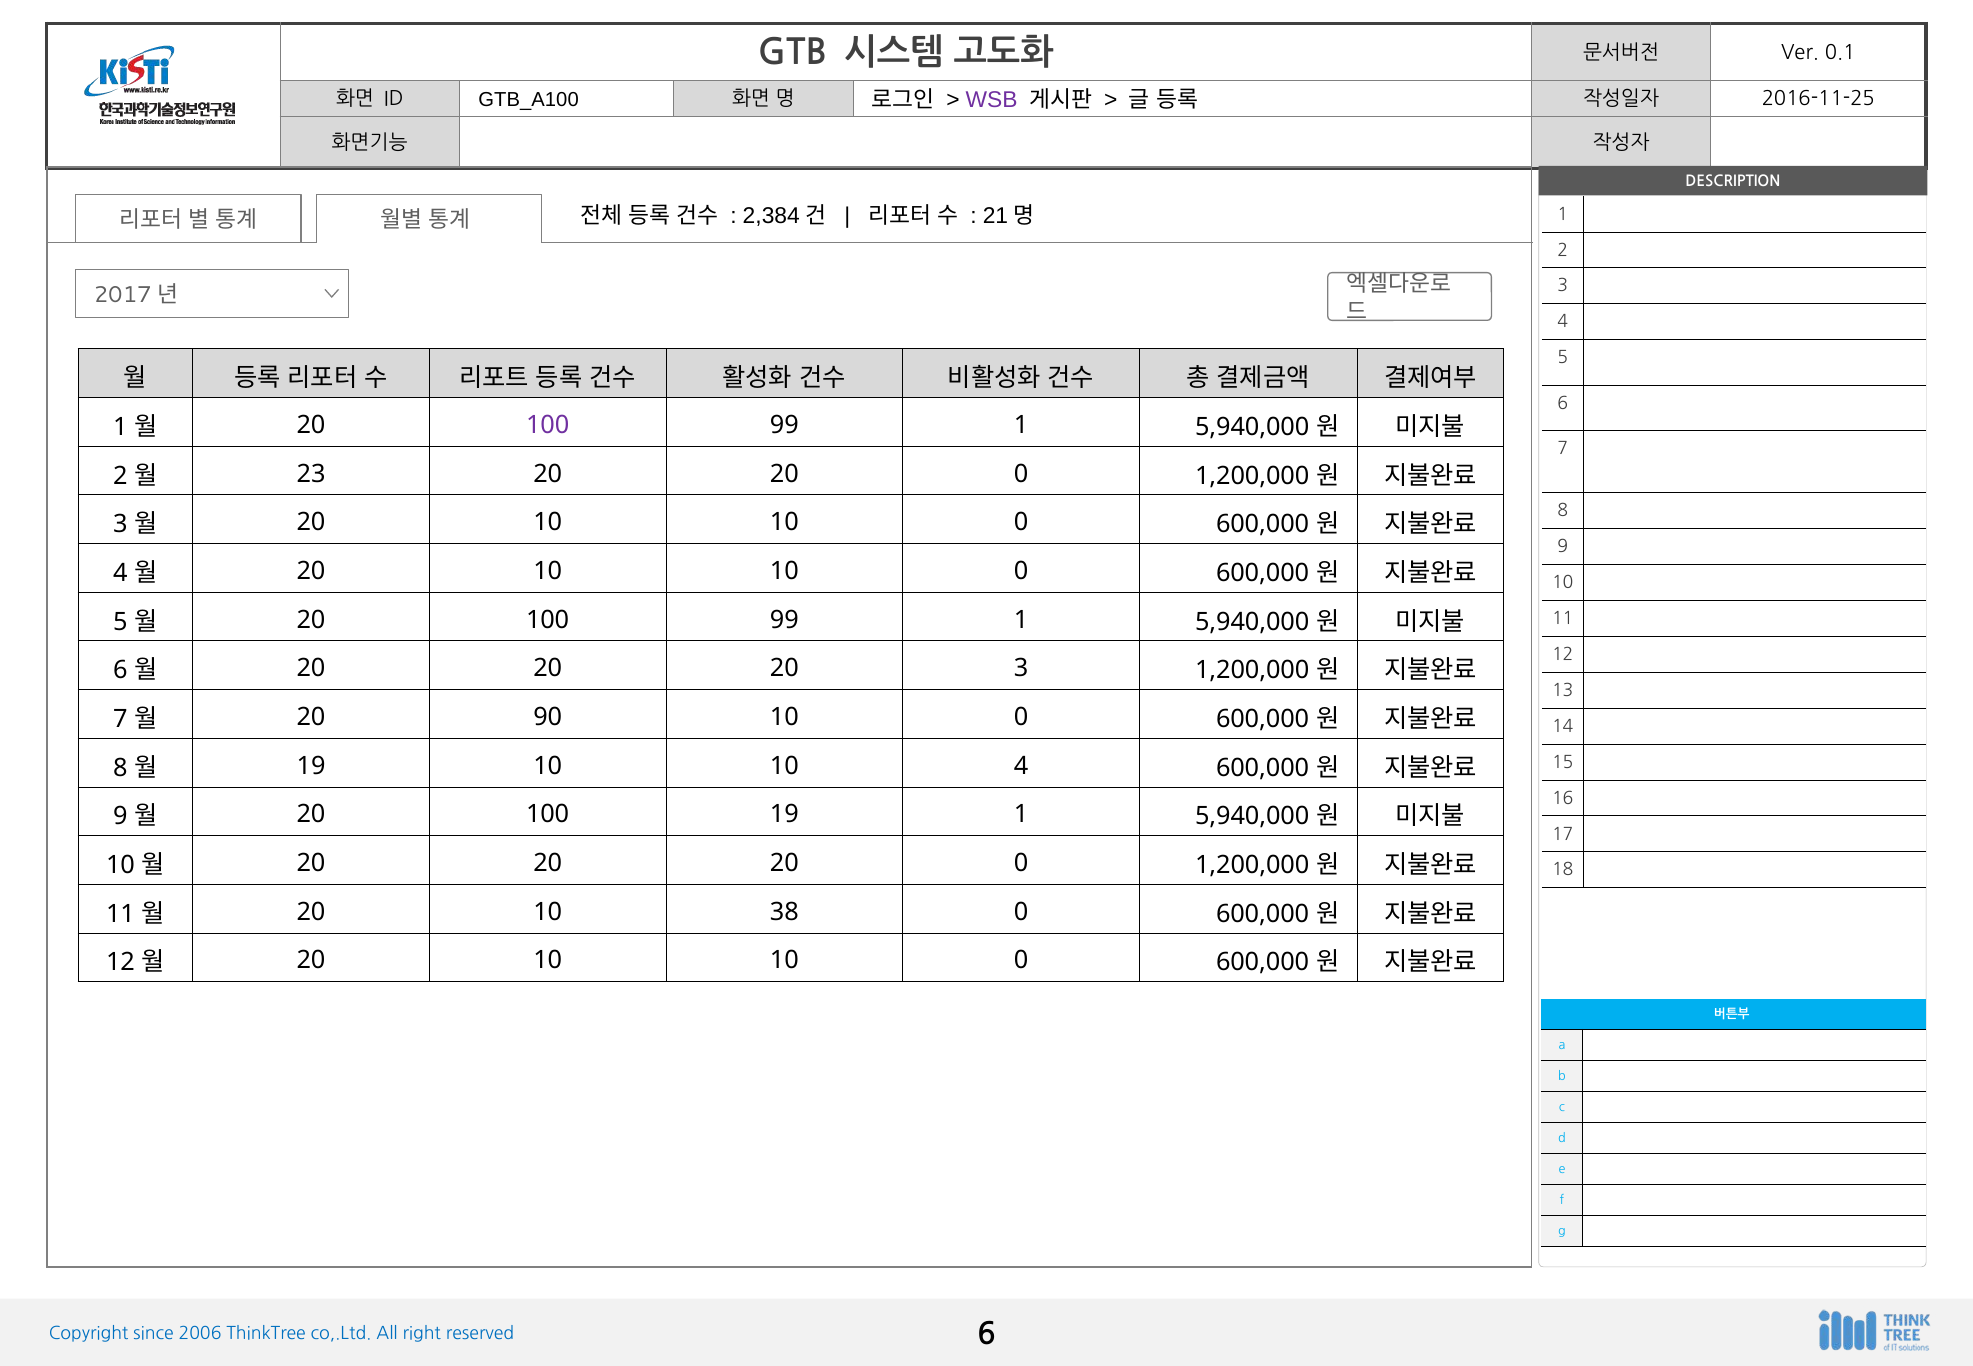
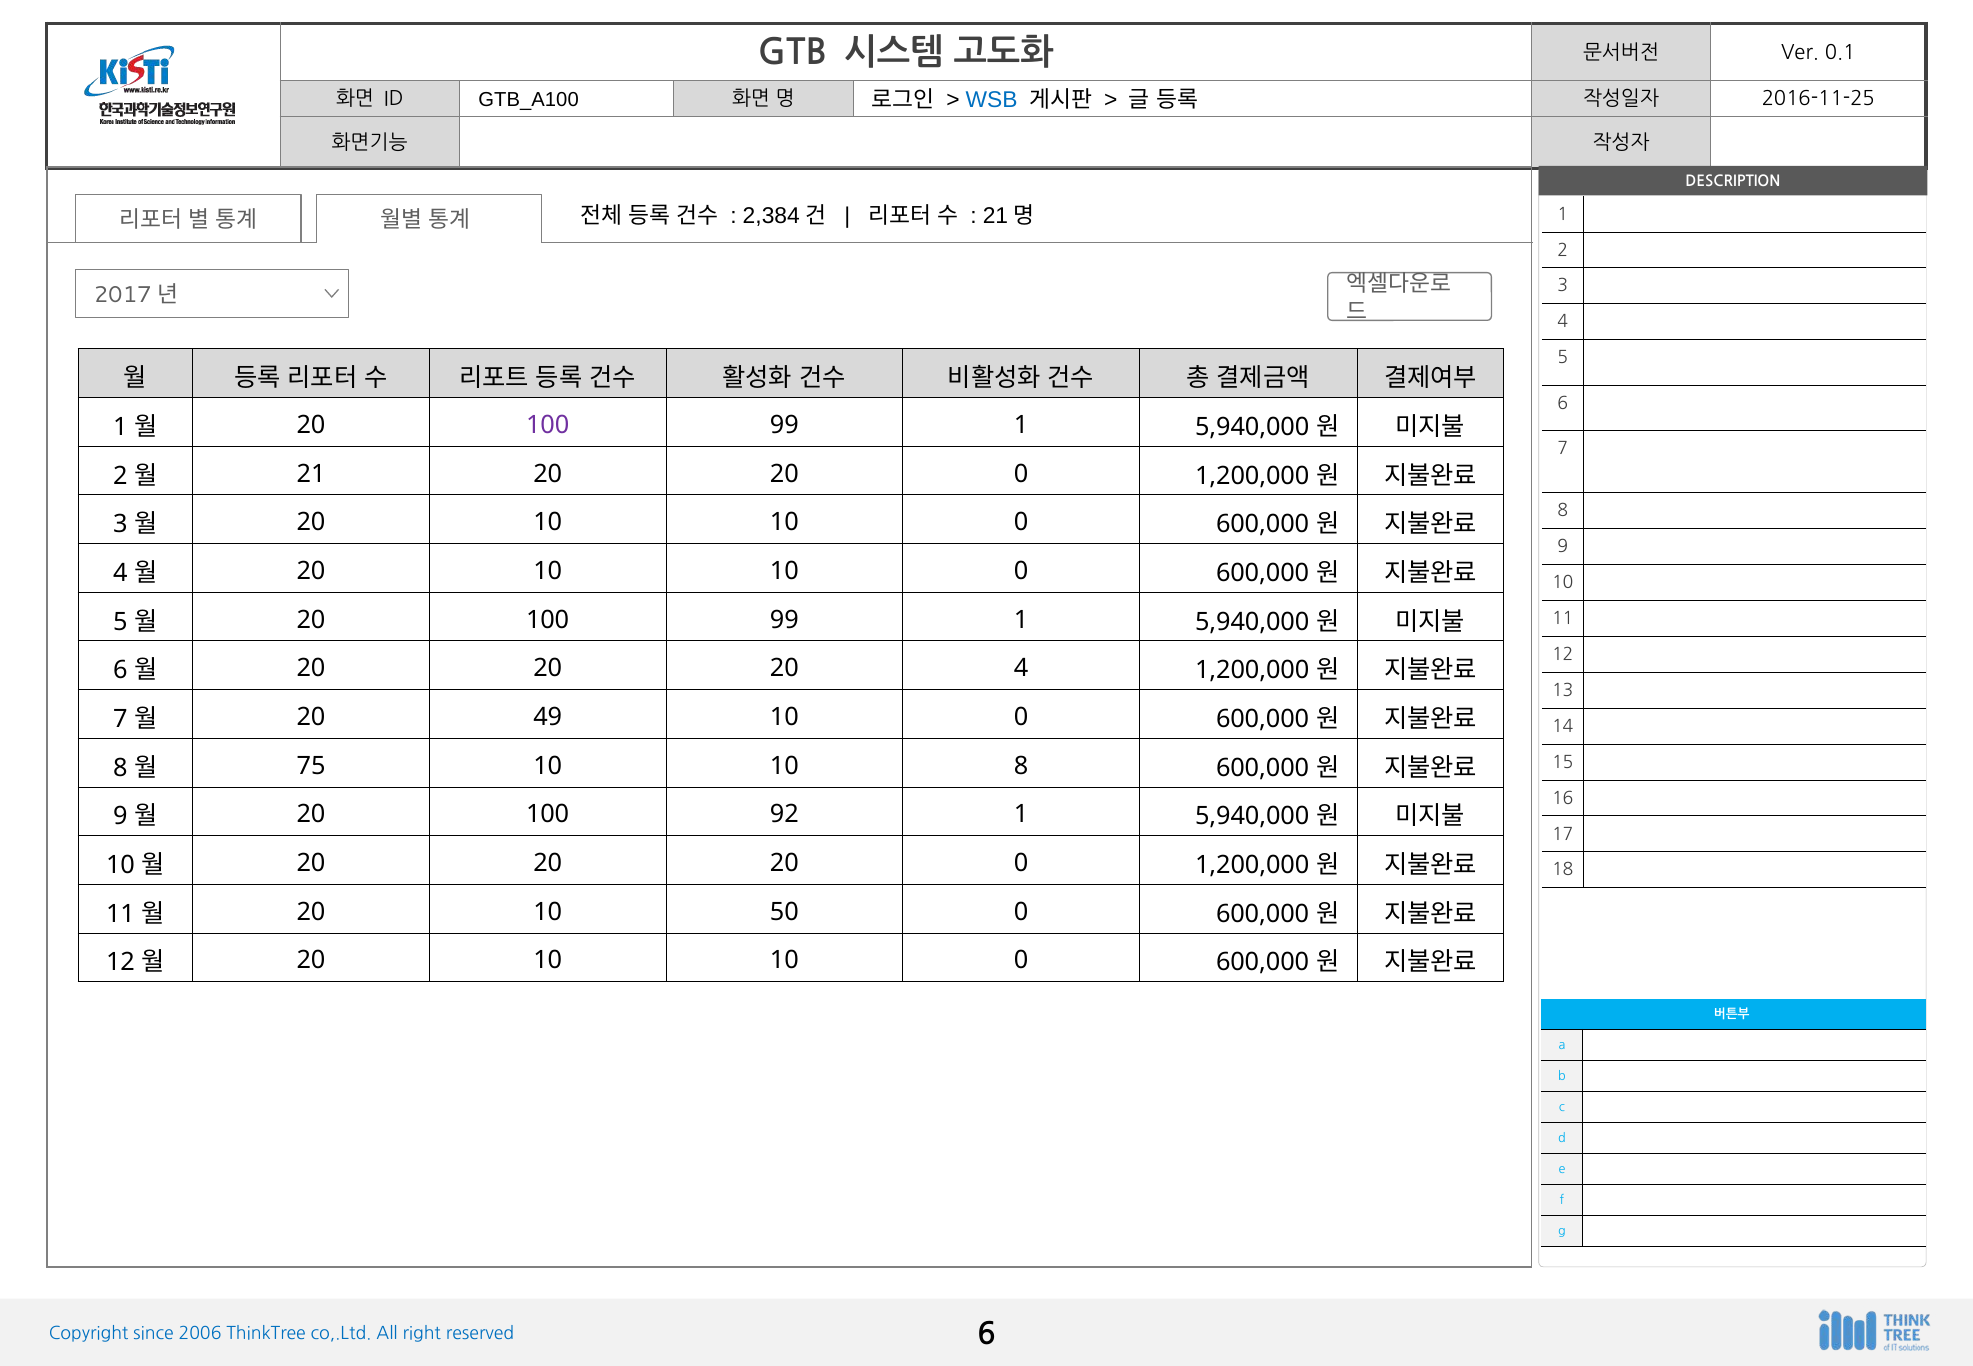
WSB colour: purple -> blue (992, 100)
23: 23 -> 21 (311, 474)
20 3: 3 -> 4 (1021, 668)
90: 90 -> 49 (548, 717)
19: 19 -> 75 (311, 766)
10 4: 4 -> 8 (1021, 766)
100 19: 19 -> 92 (784, 815)
38: 38 -> 50 (784, 912)
